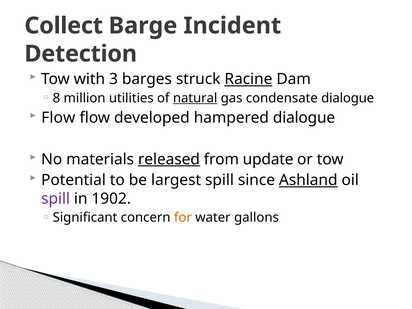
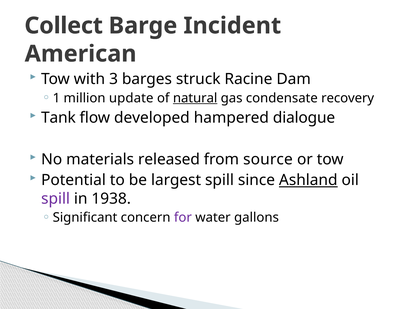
Detection: Detection -> American (81, 54)
Racine underline: present -> none (248, 79)
8: 8 -> 1 (56, 98)
utilities: utilities -> update (131, 98)
condensate dialogue: dialogue -> recovery (348, 98)
Flow: Flow -> Tank (58, 118)
released underline: present -> none (169, 159)
update: update -> source (268, 159)
1902: 1902 -> 1938 (111, 199)
for colour: orange -> purple (183, 218)
